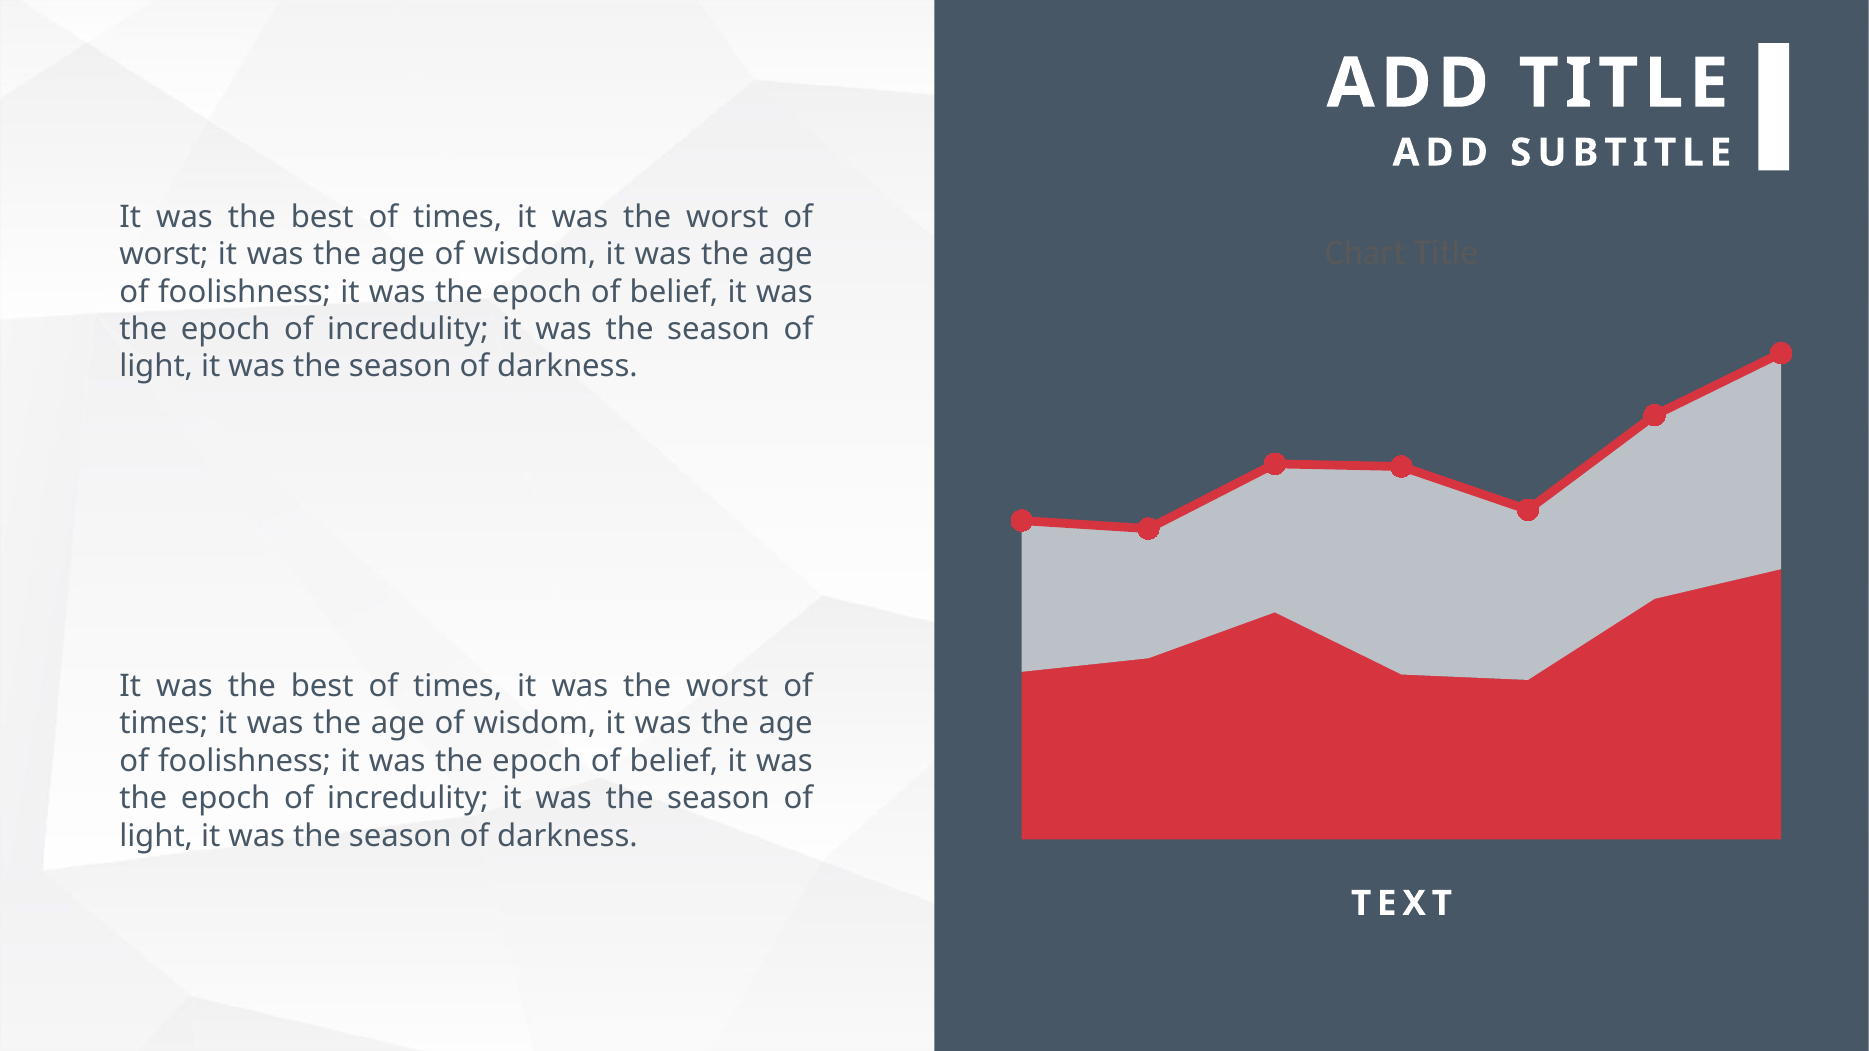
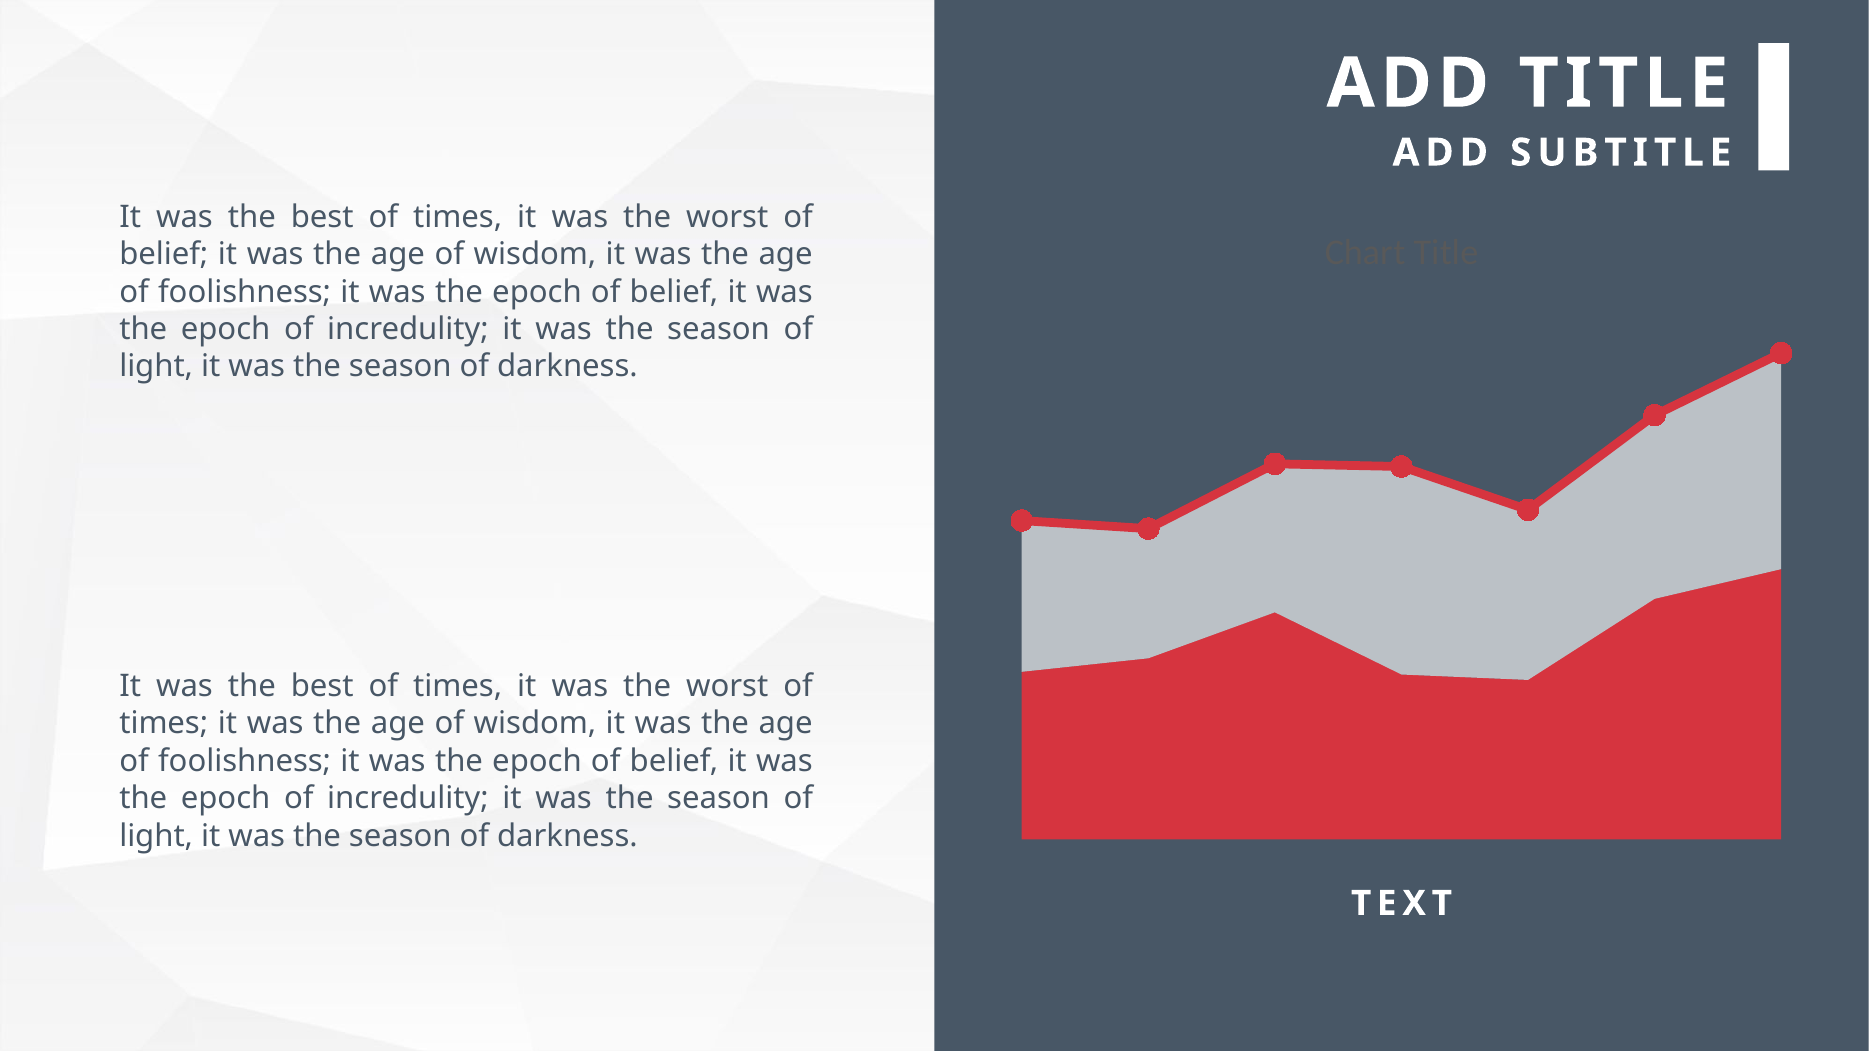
worst: worst -> belief (164, 255)
